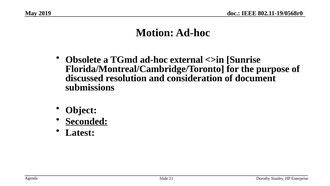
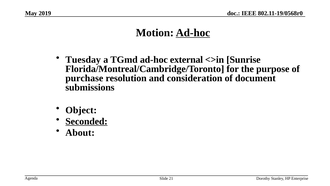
Ad-hoc underline: none -> present (193, 33)
Obsolete: Obsolete -> Tuesday (83, 59)
discussed: discussed -> purchase (84, 78)
Latest: Latest -> About (80, 132)
